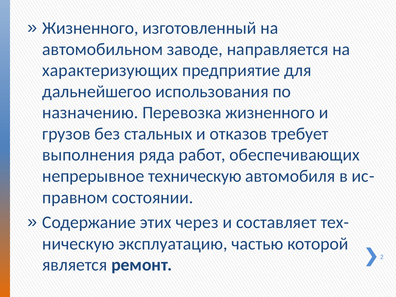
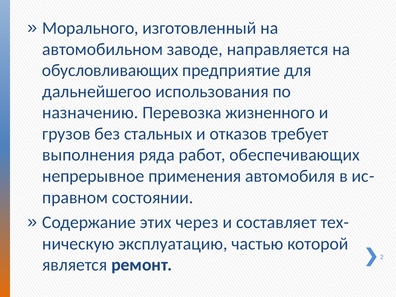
Жизненного: Жизненного -> Морального (90, 28)
характеризующих: характеризующих -> обусловливающих (110, 70)
техническую: техническую -> применения (195, 176)
